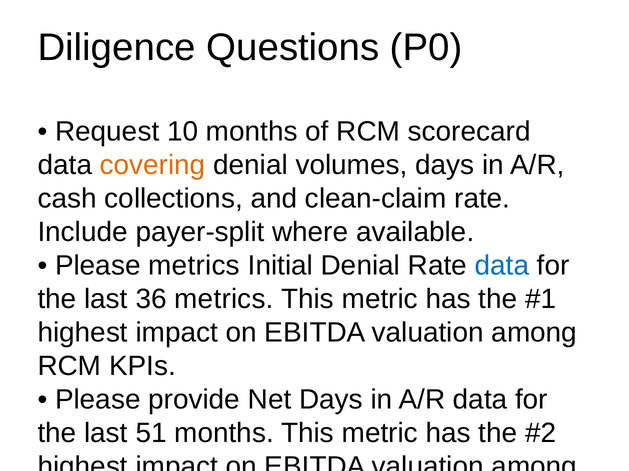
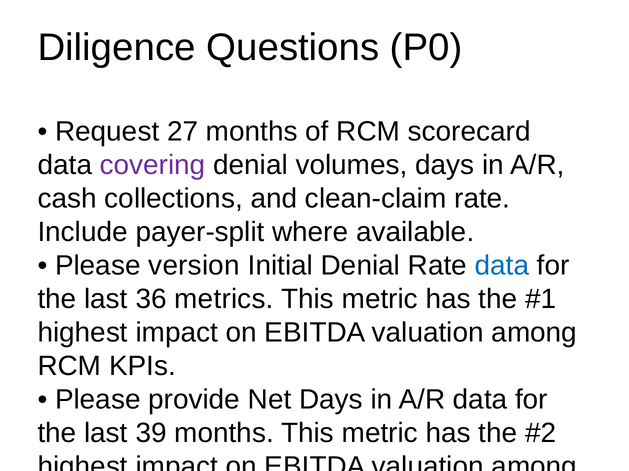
10: 10 -> 27 (183, 132)
covering colour: orange -> purple (153, 165)
Please metrics: metrics -> version (194, 266)
51: 51 -> 39 (151, 434)
